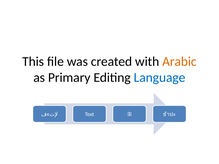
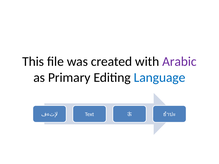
Arabic colour: orange -> purple (179, 62)
